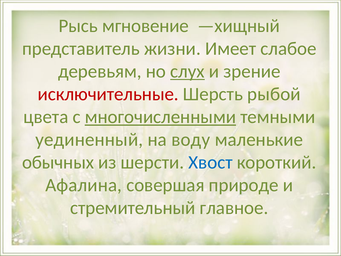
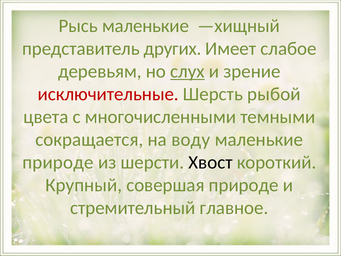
Рысь мгновение: мгновение -> маленькие (145, 26)
жизни: жизни -> других (173, 49)
многочисленными underline: present -> none (160, 117)
уединенный: уединенный -> сокращается (89, 140)
обычных: обычных -> природе (58, 162)
Хвост colour: blue -> black (210, 162)
Афалина: Афалина -> Крупный (84, 185)
